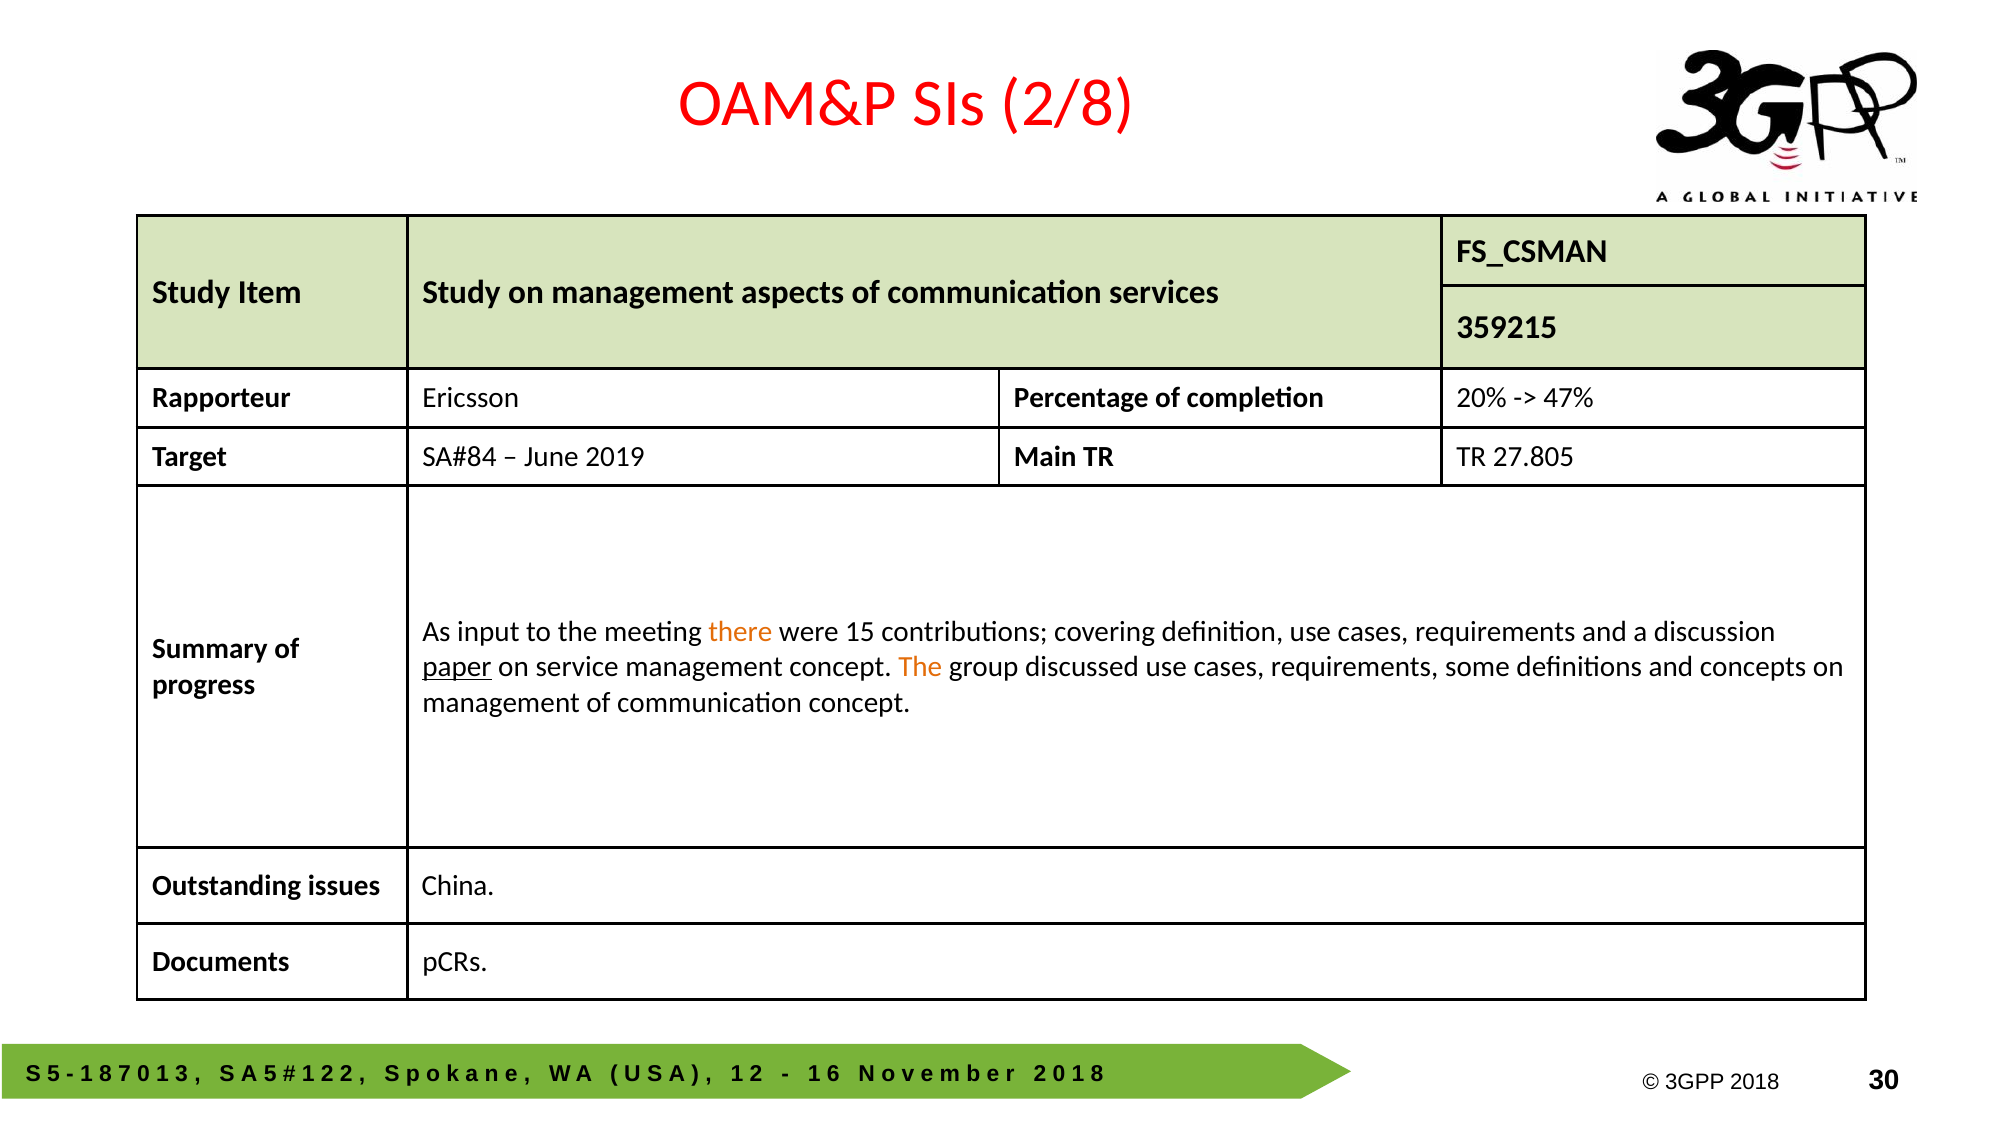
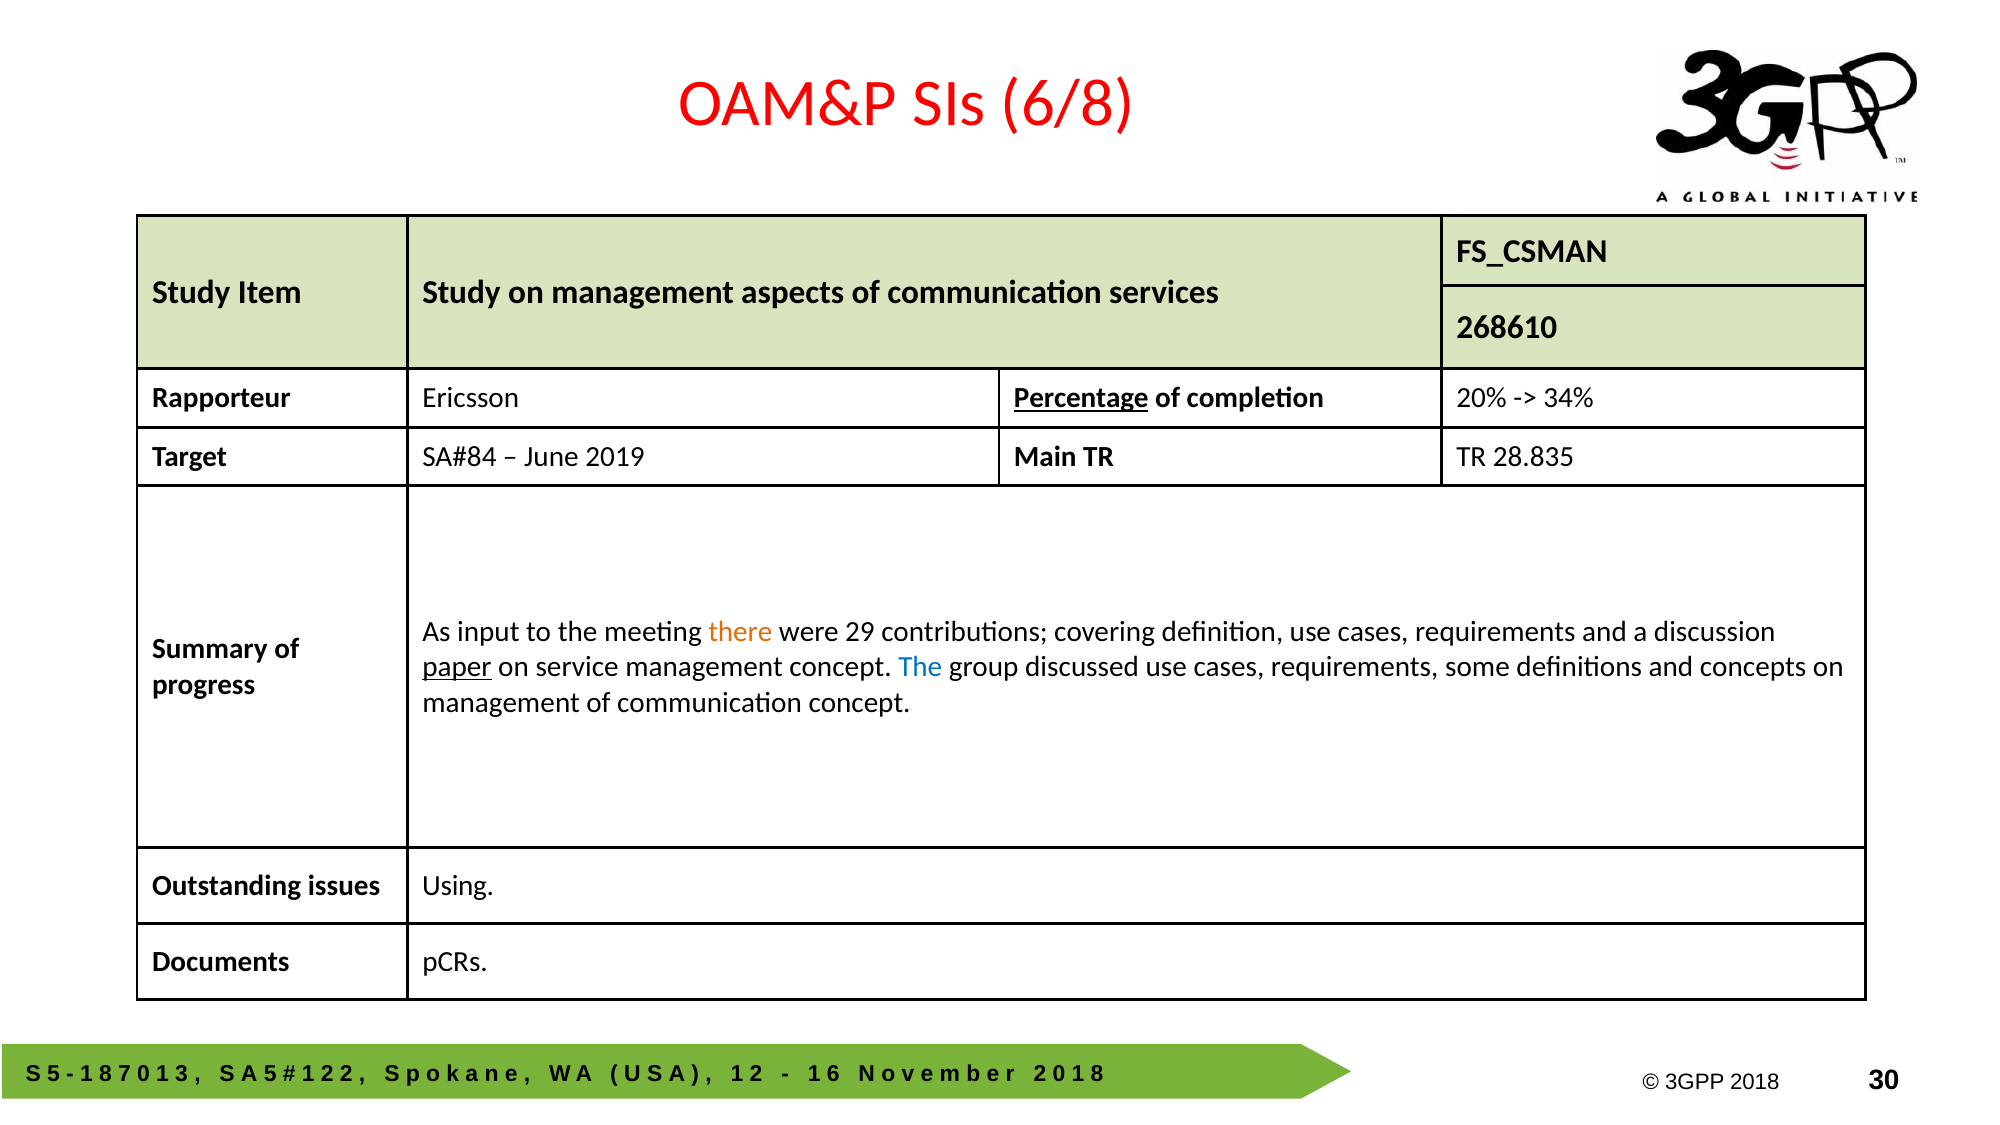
2/8: 2/8 -> 6/8 (1068, 104)
359215: 359215 -> 268610 (1507, 328)
Percentage underline: none -> present (1081, 398)
47%: 47% -> 34% (1569, 398)
27.805: 27.805 -> 28.835 (1533, 457)
15: 15 -> 29 (860, 631)
The colour: orange -> blue (920, 667)
China: China -> Using (458, 886)
